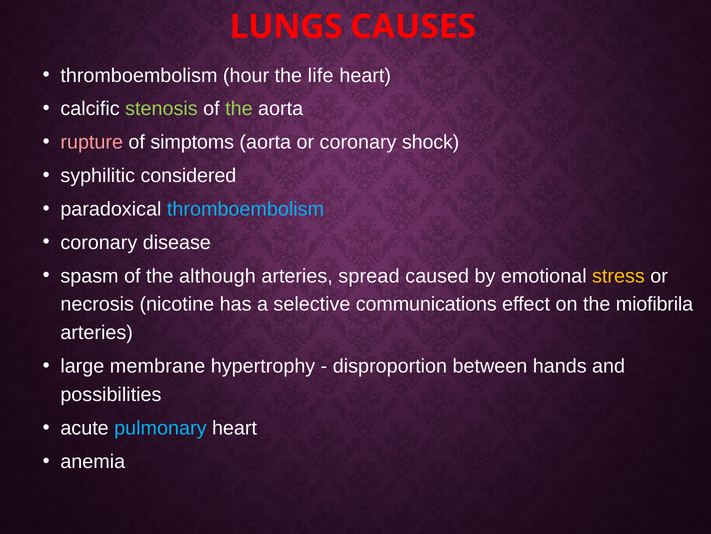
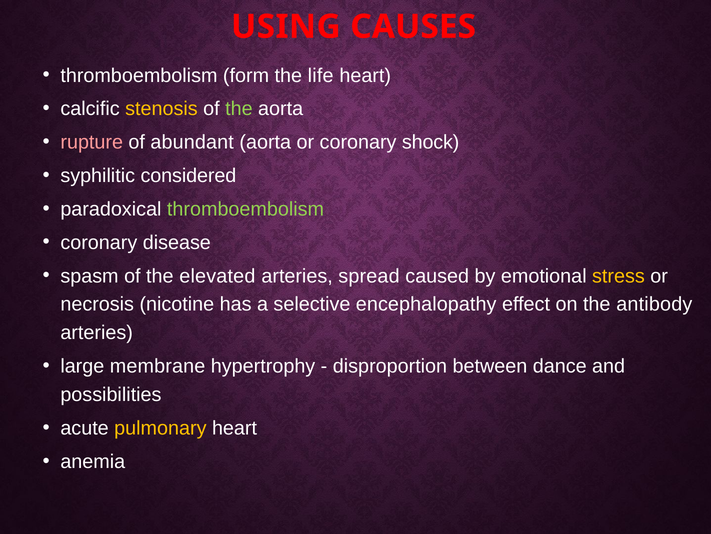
LUNGS: LUNGS -> USING (286, 27)
hour: hour -> form (246, 75)
stenosis colour: light green -> yellow (161, 109)
simptoms: simptoms -> abundant (192, 142)
thromboembolism colour: light blue -> light green (246, 209)
although: although -> elevated (217, 276)
communications: communications -> encephalopathy (426, 304)
miofibrila: miofibrila -> antibody (654, 304)
hands: hands -> dance (560, 366)
pulmonary colour: light blue -> yellow (160, 428)
